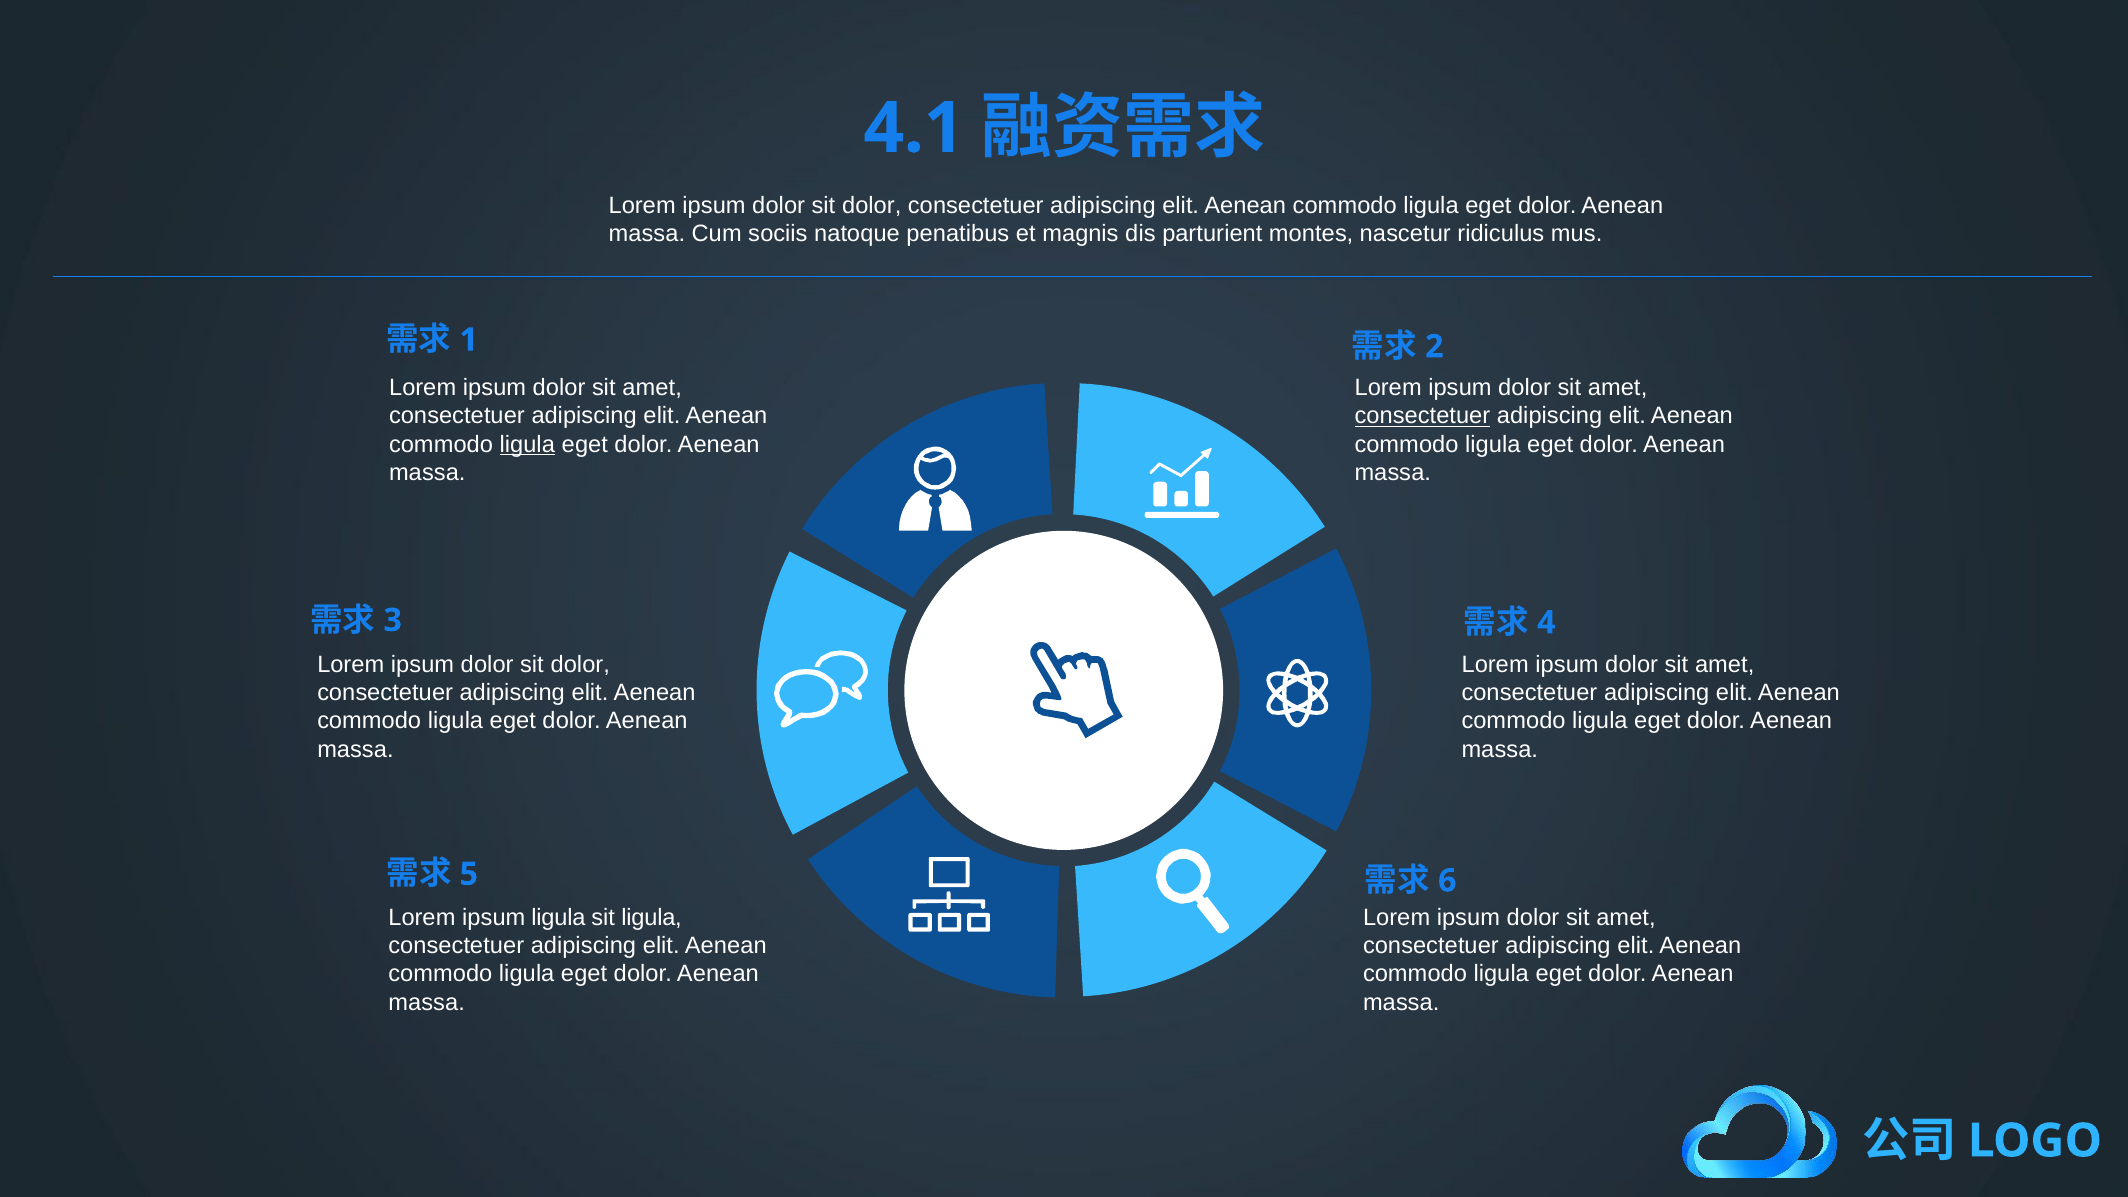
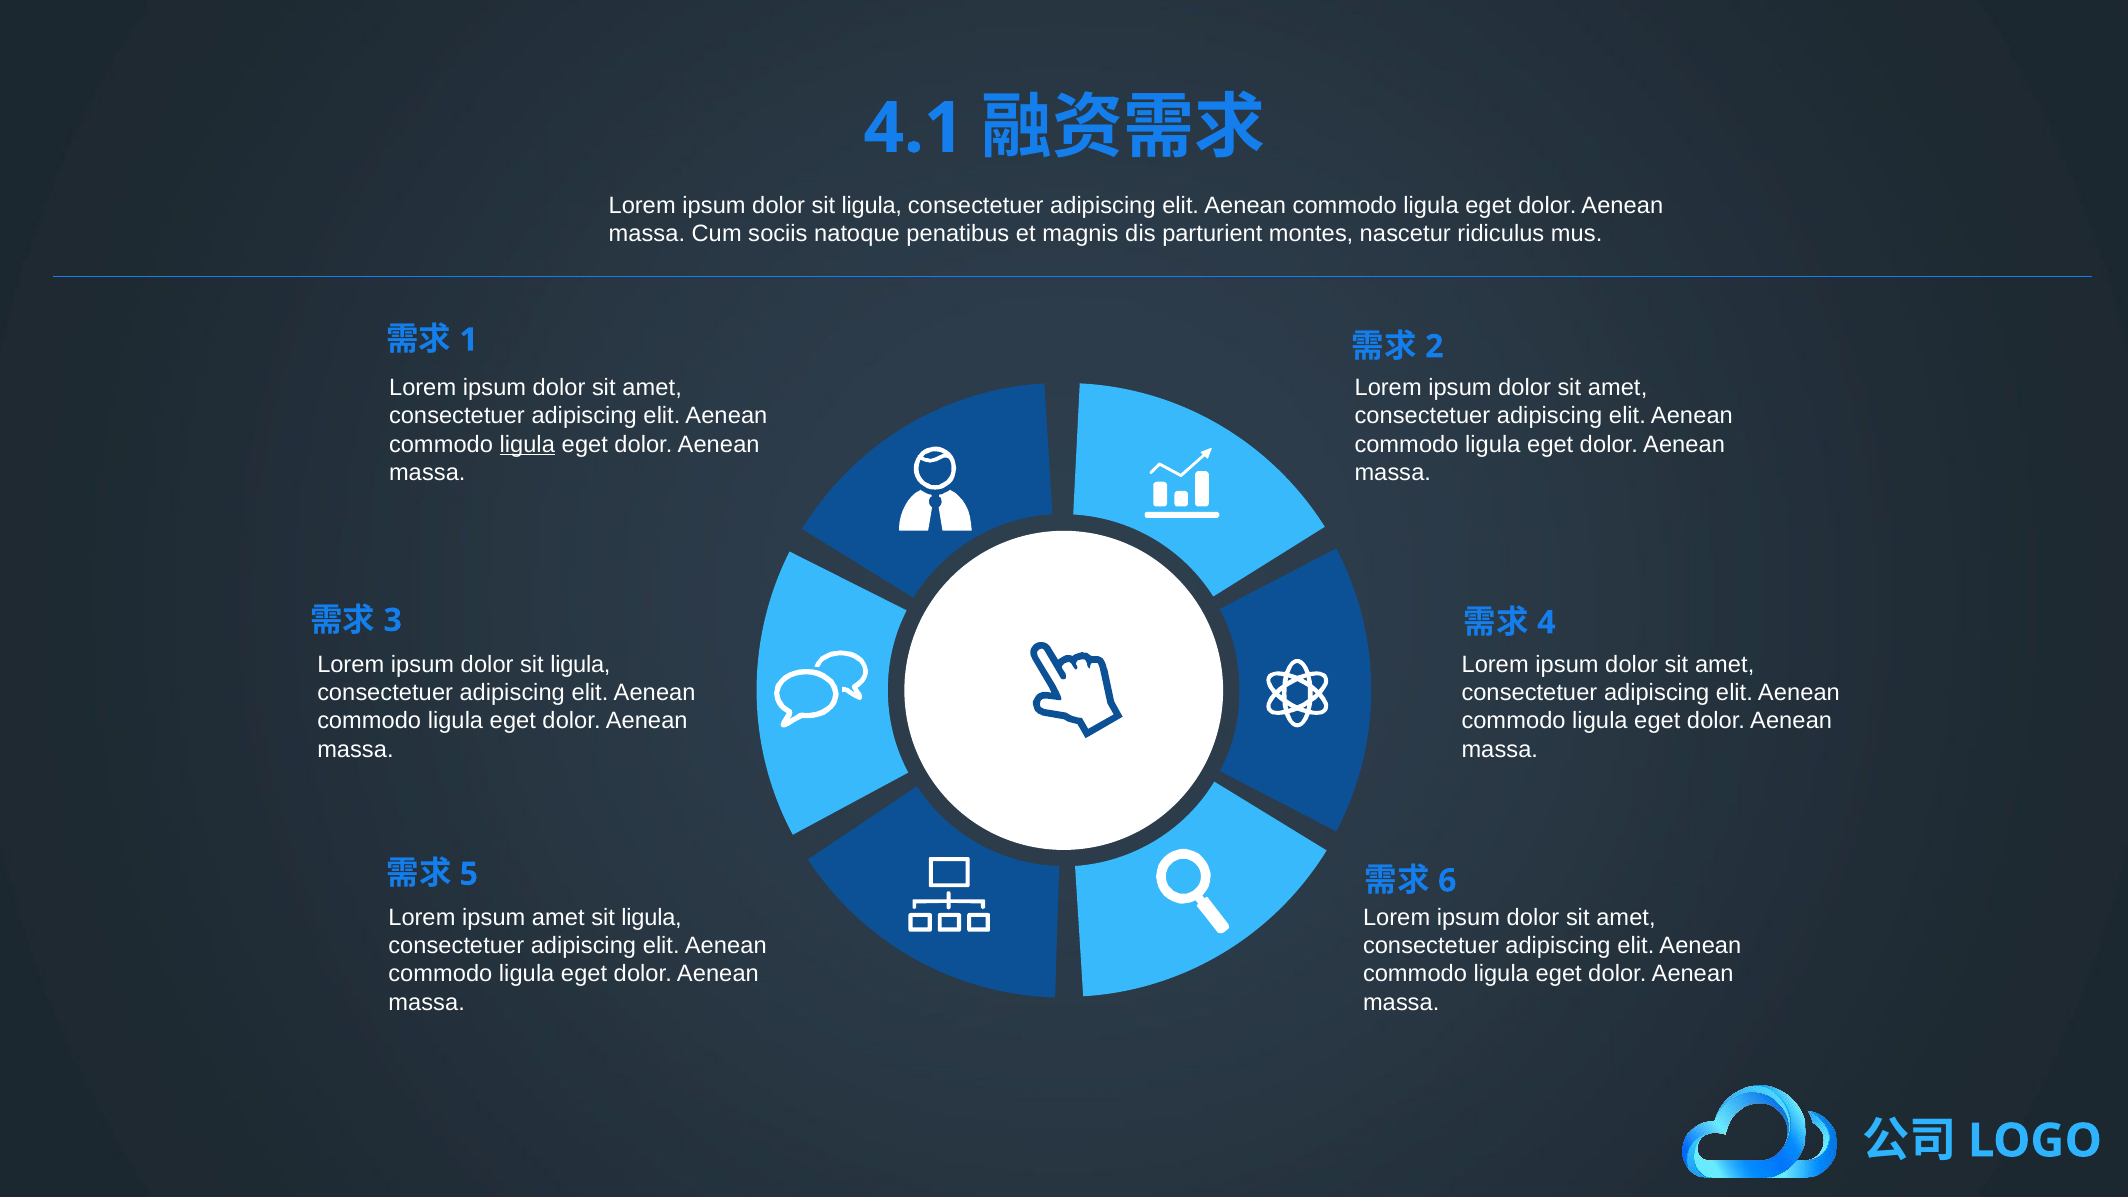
dolor: dolor -> ligula (872, 206)
consectetuer underline: present -> none (1422, 416)
dolor: dolor -> ligula (580, 664)
ipsum ligula: ligula -> amet (558, 917)
